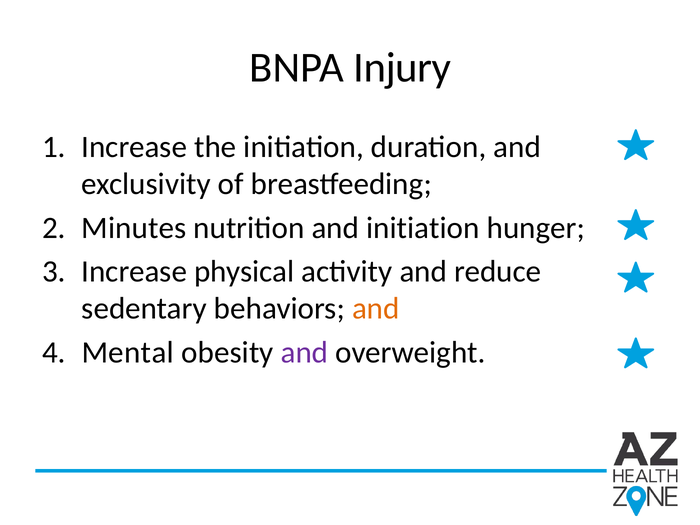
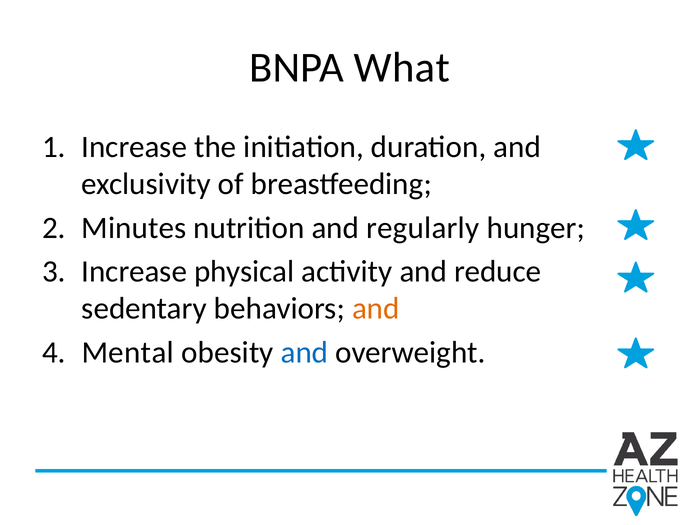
Injury: Injury -> What (402, 68)
and initiation: initiation -> regularly (423, 228)
and colour: purple -> blue (304, 352)
